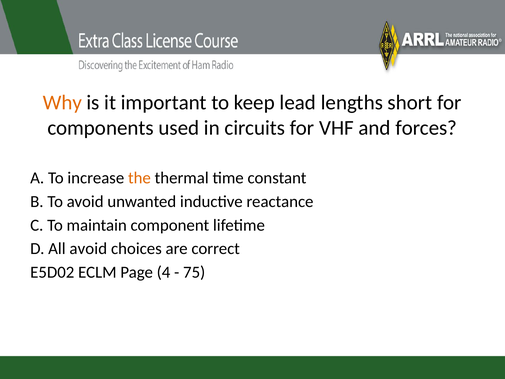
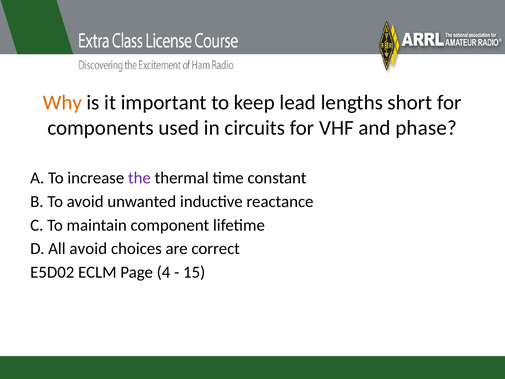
forces: forces -> phase (426, 128)
the colour: orange -> purple (139, 178)
75: 75 -> 15 (194, 272)
